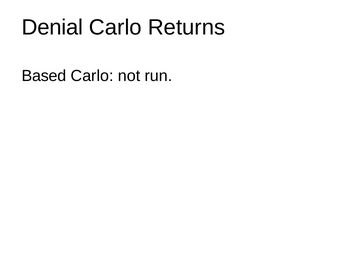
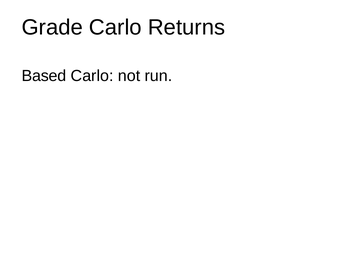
Denial: Denial -> Grade (52, 27)
